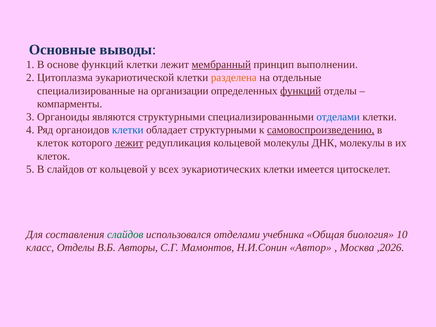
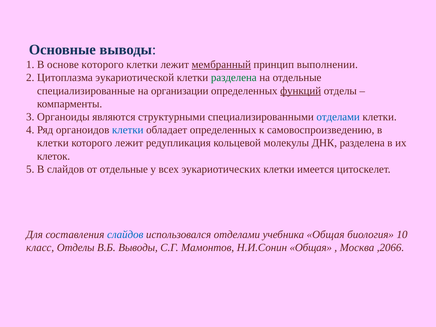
основе функций: функций -> которого (103, 65)
разделена colour: orange -> green (234, 78)
обладает структурными: структурными -> определенных (223, 130)
самовоспроизведению underline: present -> none (321, 130)
клеток: клеток -> клетки (53, 143)
лежит underline: present -> none (129, 143)
ДНК молекулы: молекулы -> разделена (362, 143)
от кольцевой: кольцевой -> отдельные (124, 169)
слайдов colour: green -> blue (125, 235)
В.Б Авторы: Авторы -> Выводы (138, 248)
Н.И.Сонин Автор: Автор -> Общая (311, 248)
,2026: ,2026 -> ,2066 (391, 248)
